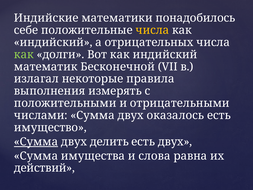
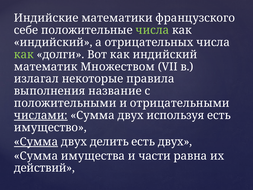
понадобилось: понадобилось -> французского (195, 18)
числа colour: yellow -> light green (152, 30)
Бесконечной: Бесконечной -> Множеством (118, 67)
измерять: измерять -> название (115, 91)
числами underline: none -> present (41, 115)
оказалось: оказалось -> используя (175, 115)
слова: слова -> части (155, 156)
